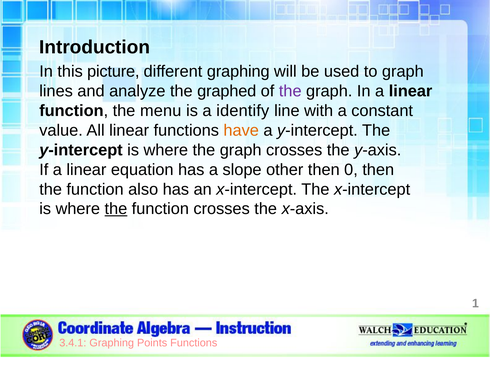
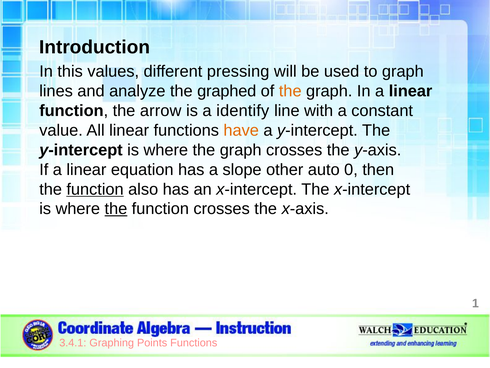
picture: picture -> values (113, 71)
different graphing: graphing -> pressing (238, 71)
the colour: purple -> orange (290, 91)
menu: menu -> arrow (161, 111)
other then: then -> auto (324, 169)
function underline: none -> present (95, 189)
